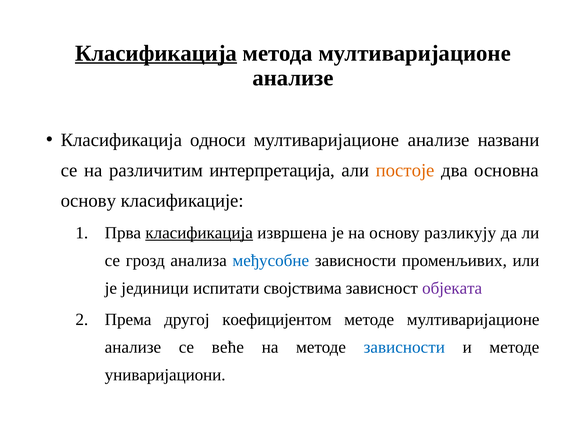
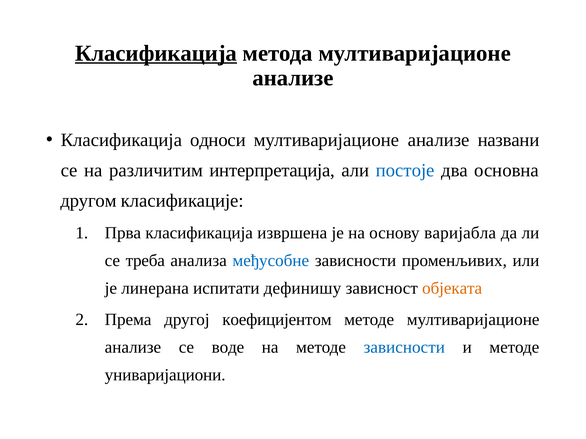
постоје colour: orange -> blue (405, 171)
основу: основу -> другом (89, 201)
класификација underline: present -> none (199, 233)
разликују: разликују -> варијабла (460, 233)
грозд: грозд -> треба (145, 261)
јединици: јединици -> линерана (155, 288)
својствима: својствима -> дефинишу (302, 288)
објеката colour: purple -> orange (452, 288)
веће: веће -> воде (228, 347)
